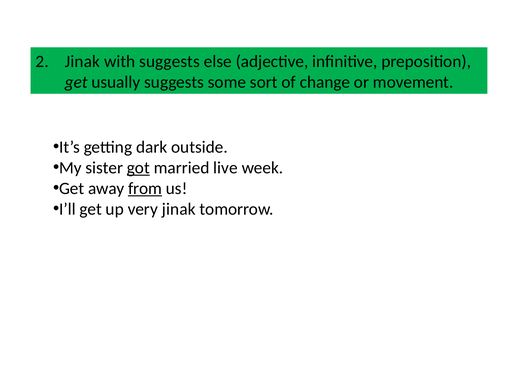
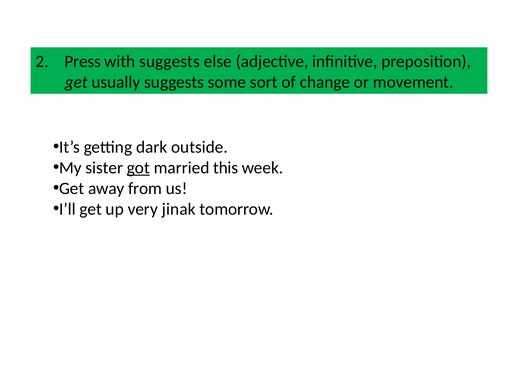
Jinak: Jinak -> Press (83, 61)
live: live -> this (226, 168)
from underline: present -> none (145, 189)
